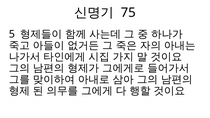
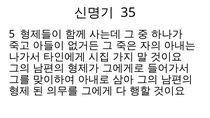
75: 75 -> 35 (128, 13)
